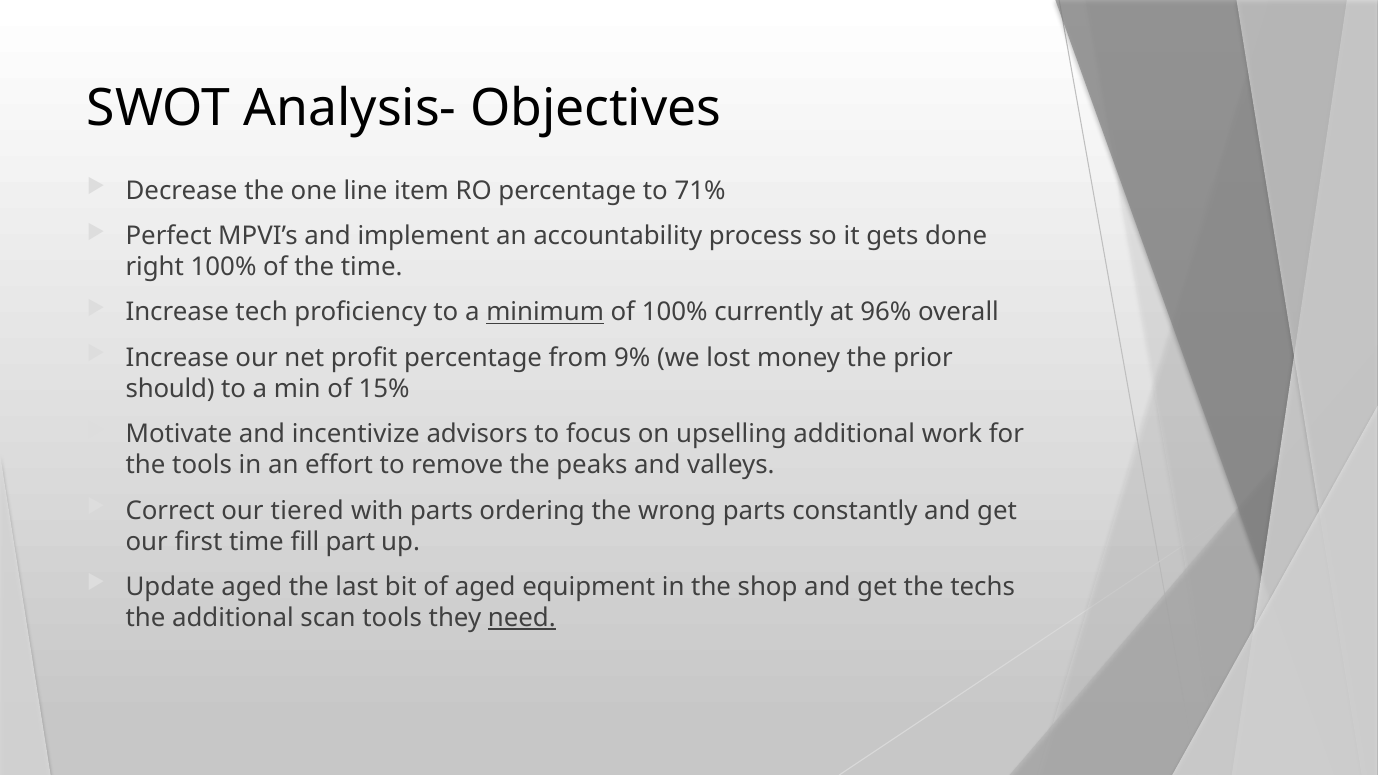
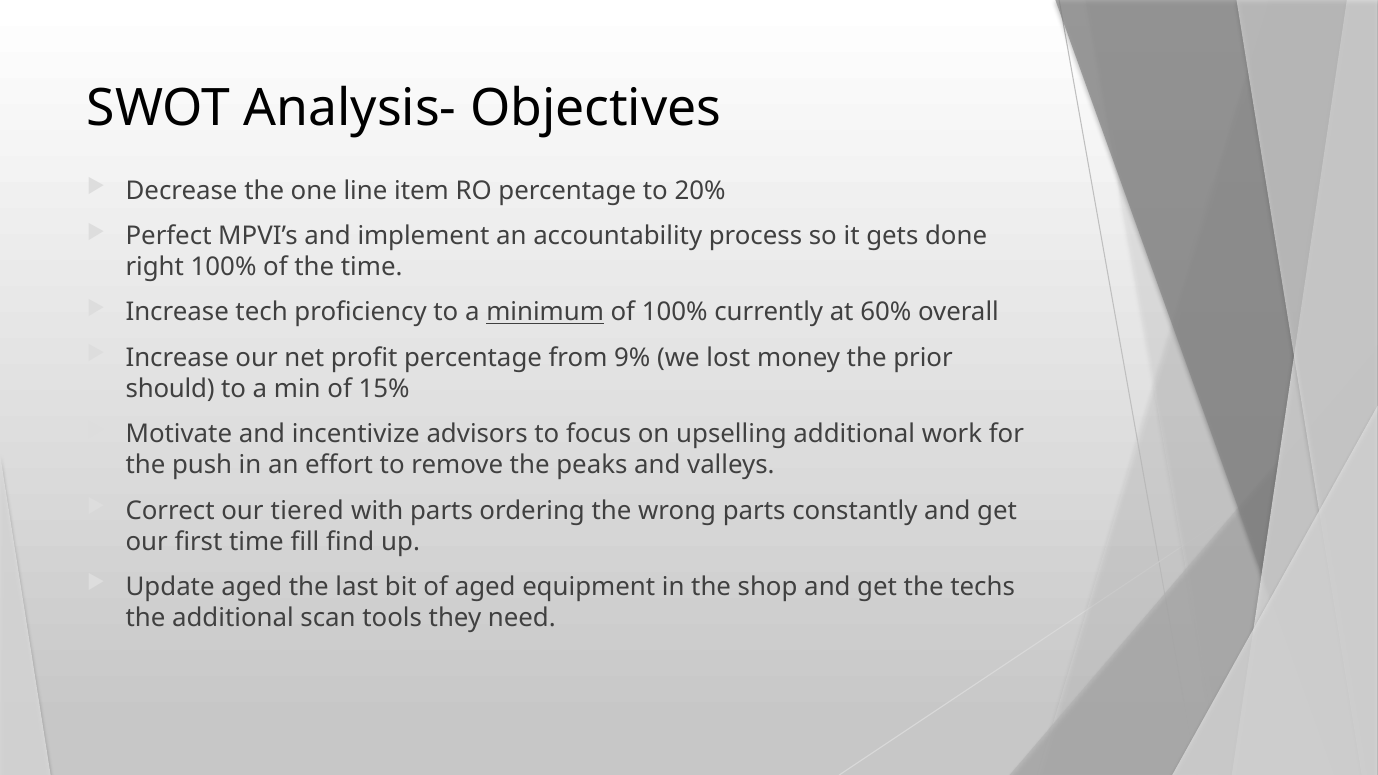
71%: 71% -> 20% (700, 191)
96%: 96% -> 60% (886, 312)
the tools: tools -> push (202, 465)
part: part -> find (350, 542)
need underline: present -> none (522, 618)
